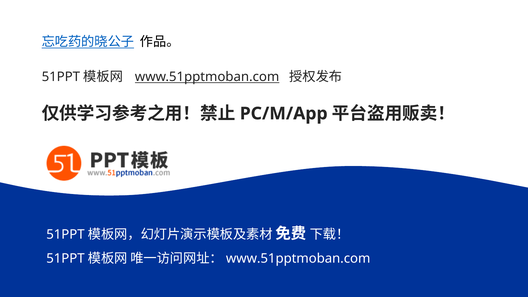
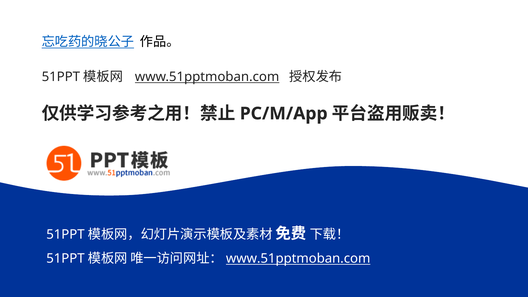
www.51pptmoban.com underline: none -> present (298, 259)
